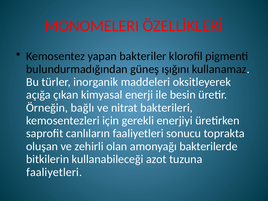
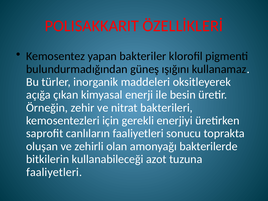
MONOMELERI: MONOMELERI -> POLISAKKARIT (92, 26)
bağlı: bağlı -> zehir (83, 108)
